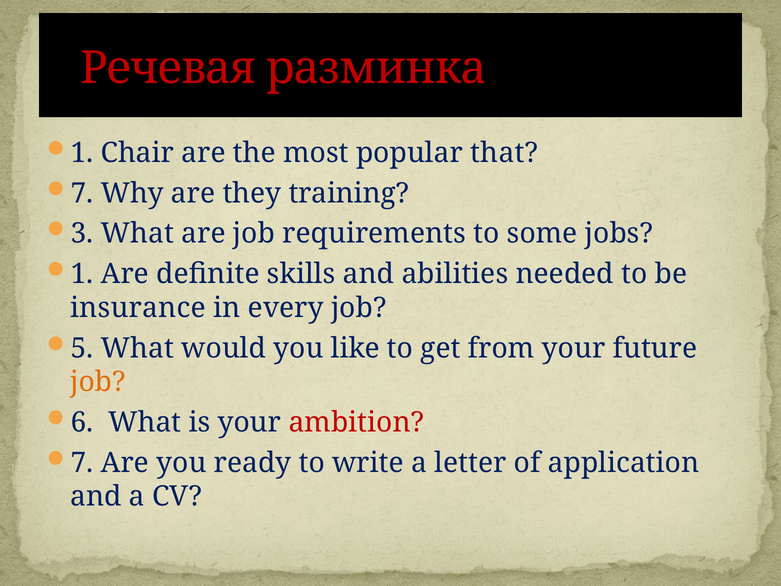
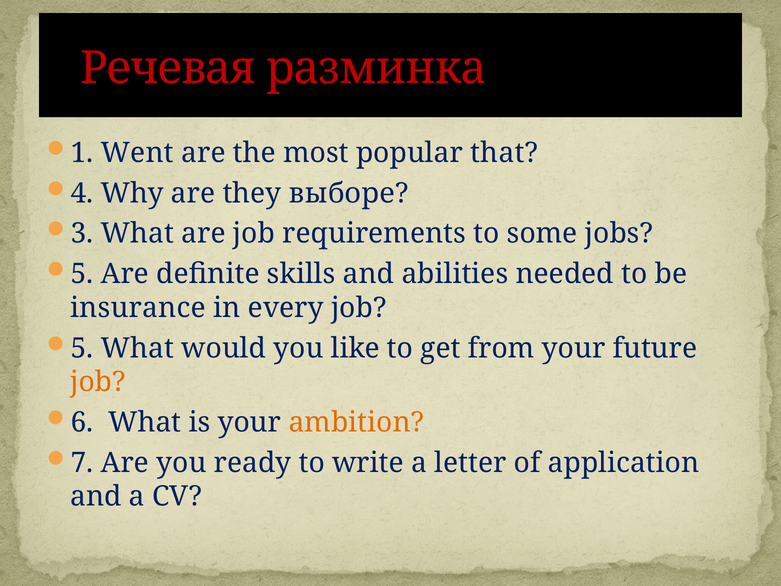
Chair: Chair -> Went (137, 153)
7: 7 -> 4 (82, 193)
training: training -> выборе (349, 193)
1: 1 -> 5 (82, 274)
ambition colour: red -> orange (356, 422)
